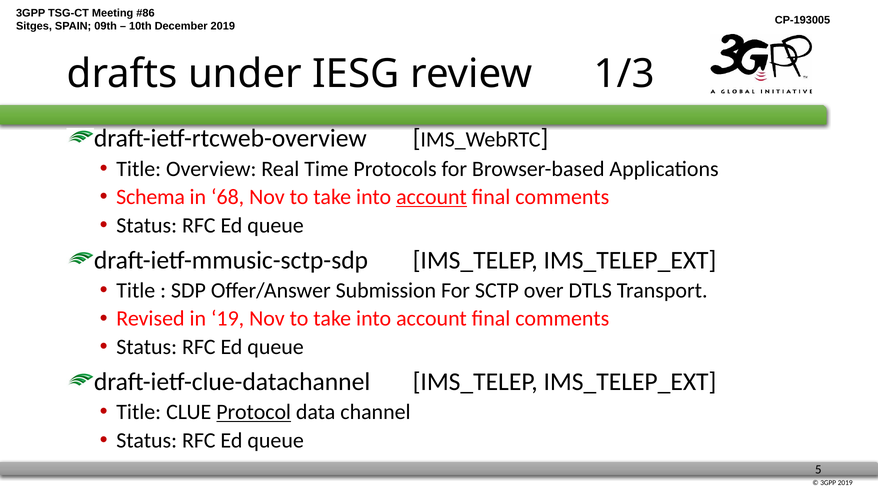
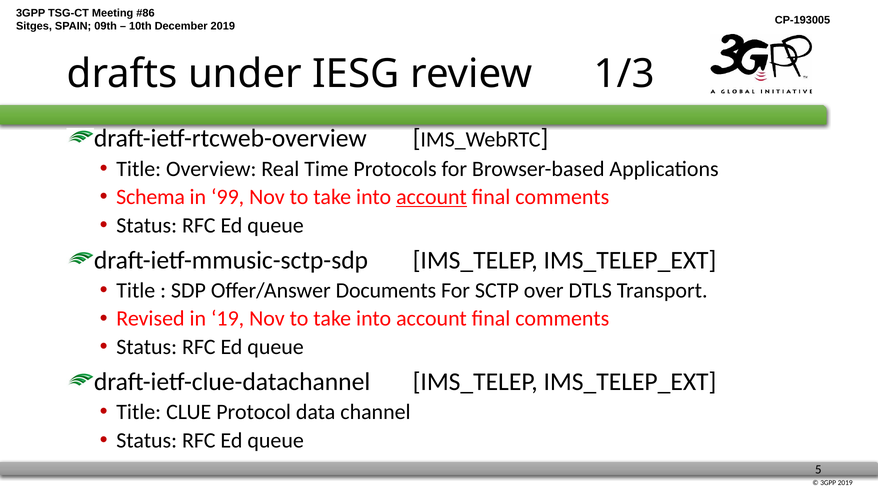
68: 68 -> 99 (228, 197)
Submission: Submission -> Documents (386, 290)
Protocol underline: present -> none (254, 412)
